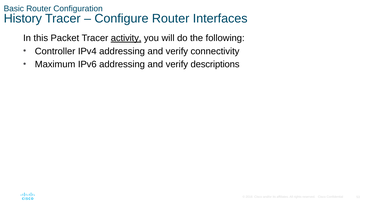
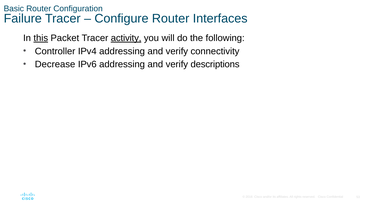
History: History -> Failure (23, 19)
this underline: none -> present (41, 38)
Maximum: Maximum -> Decrease (55, 64)
